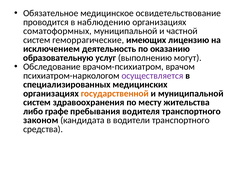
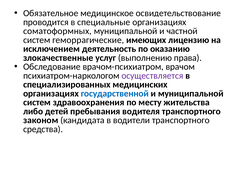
наблюдению: наблюдению -> специальные (104, 22)
образовательную: образовательную -> злокачественные (58, 58)
могут: могут -> права (188, 58)
государственной colour: orange -> blue (115, 93)
графе: графе -> детей (57, 111)
